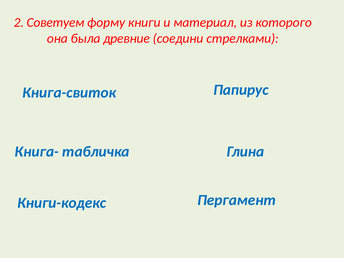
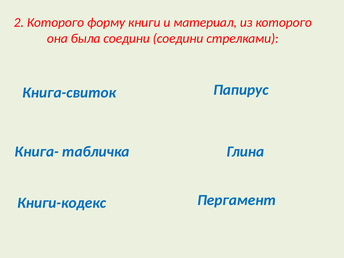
2 Советуем: Советуем -> Которого (55, 22)
была древние: древние -> соедини (127, 39)
